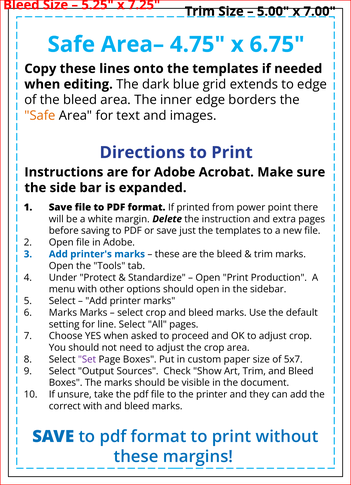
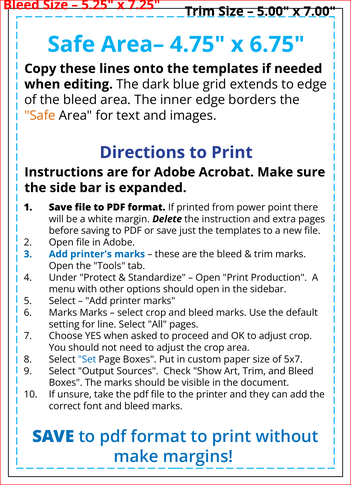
Set colour: purple -> blue (87, 359)
correct with: with -> font (93, 406)
these: these -> make (136, 456)
